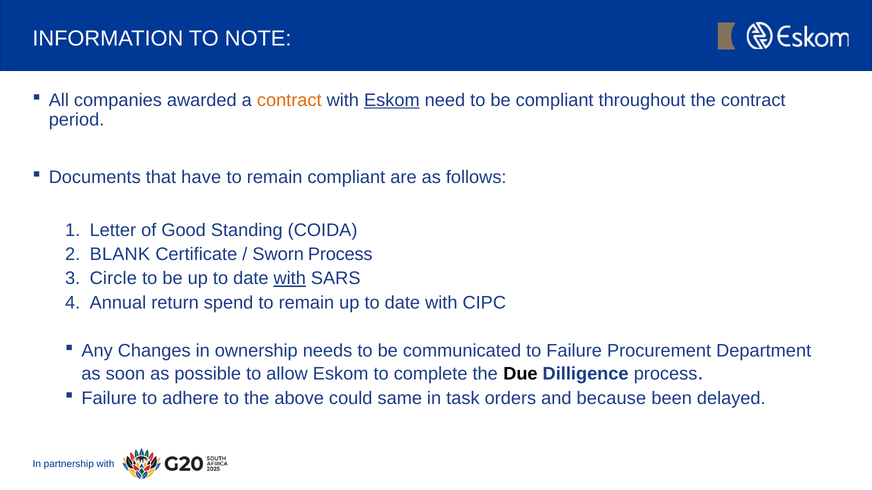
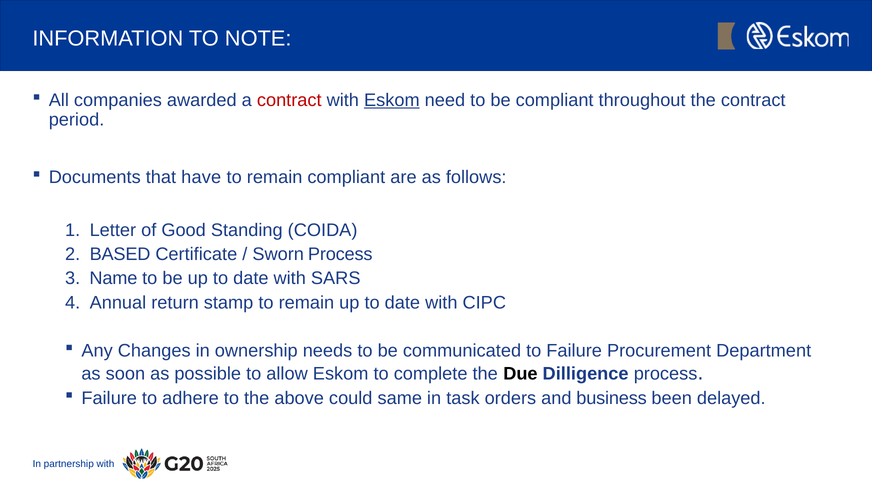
contract colour: orange -> red (289, 100)
BLANK: BLANK -> BASED (120, 255)
Circle: Circle -> Name (113, 279)
with underline: present -> none (290, 279)
spend: spend -> stamp (229, 303)
because: because -> business (612, 399)
